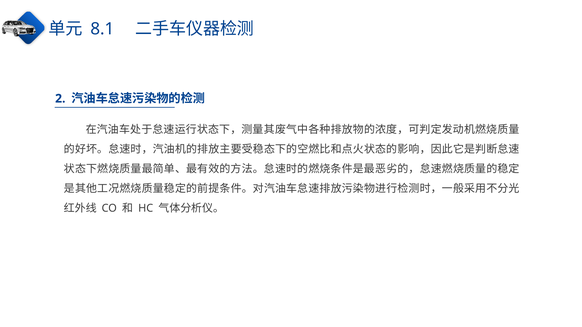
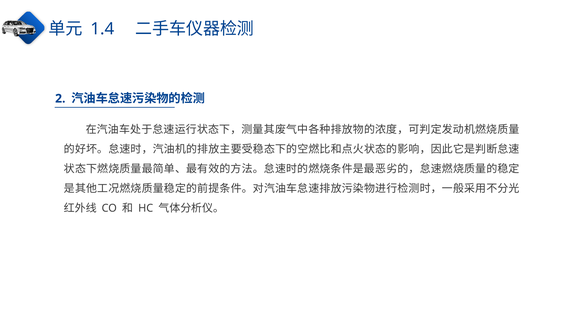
8.1: 8.1 -> 1.4 (102, 29)
